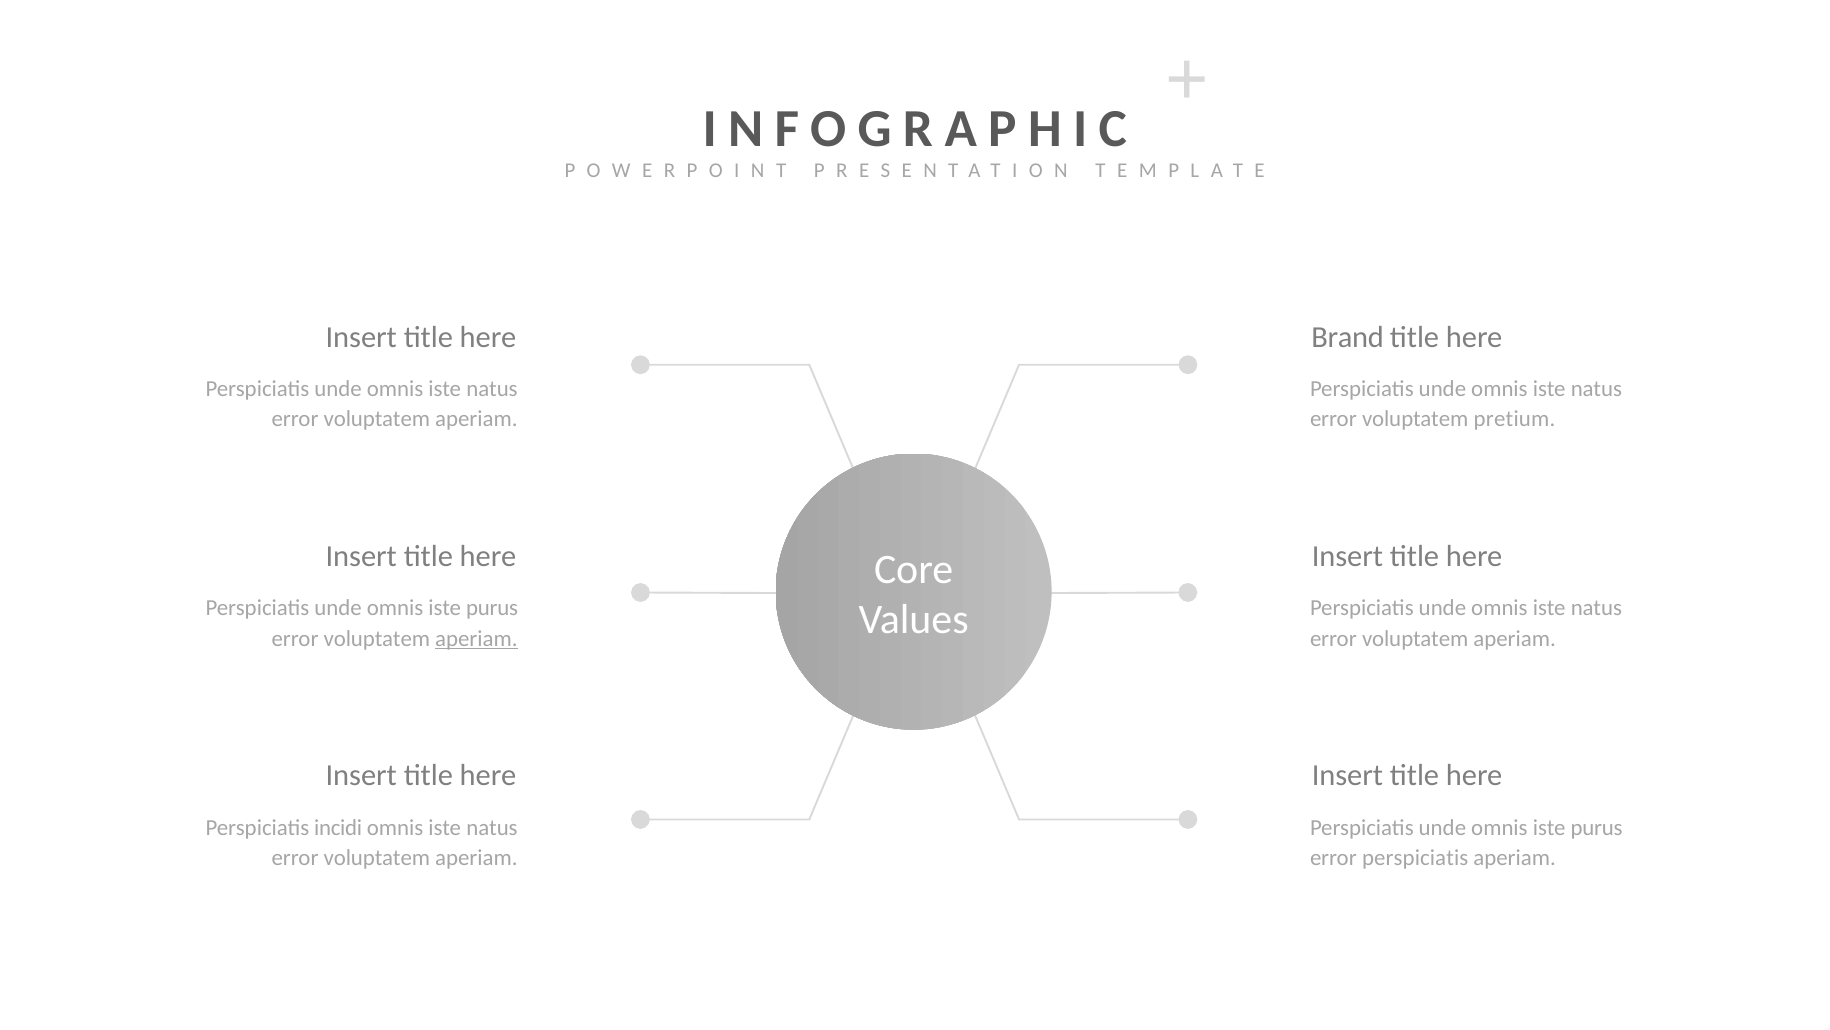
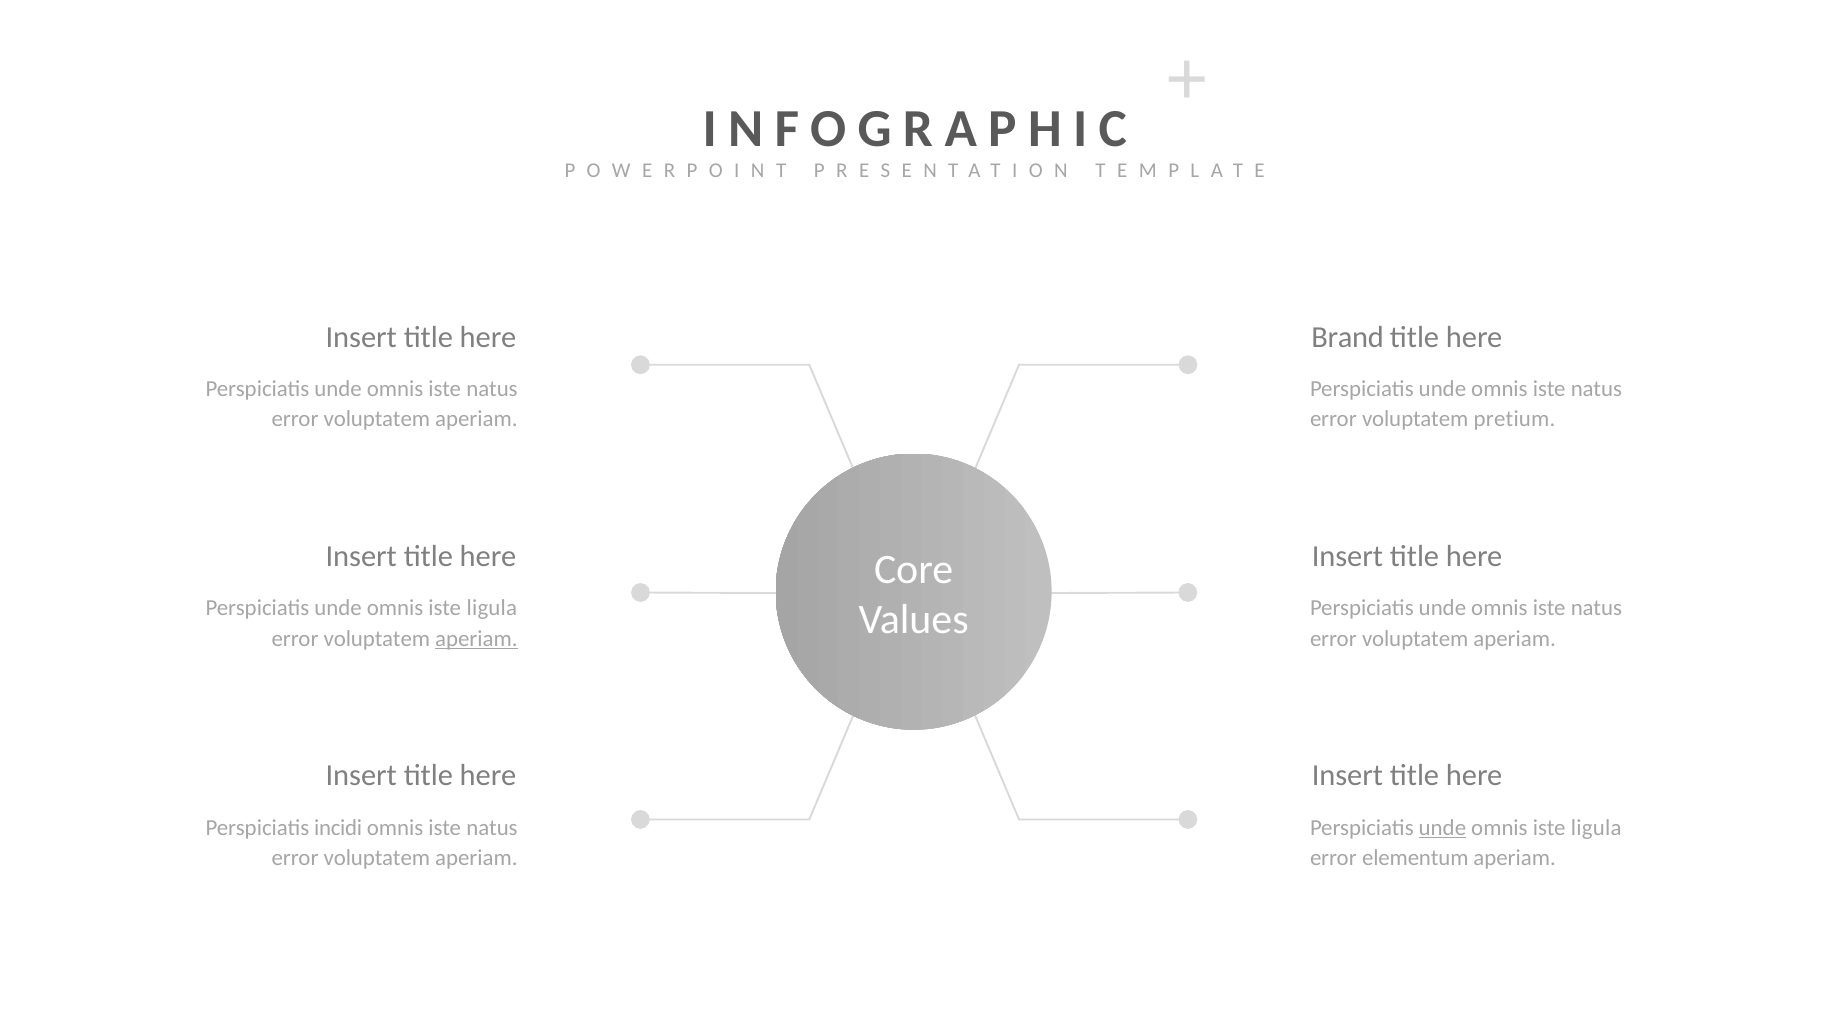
purus: purus -> ligula (492, 608)
unde underline: none -> present (1442, 827)
purus: purus -> ligula (1596, 827)
error perspiciatis: perspiciatis -> elementum (1415, 857)
